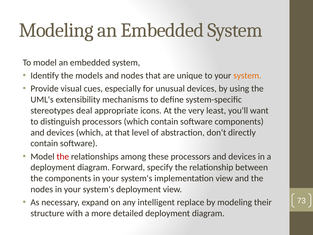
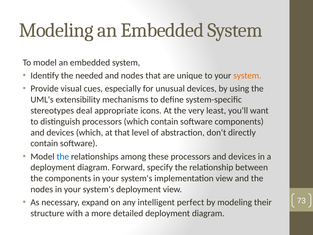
models: models -> needed (89, 75)
the colour: red -> blue (63, 156)
replace: replace -> perfect (191, 202)
